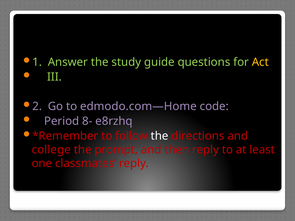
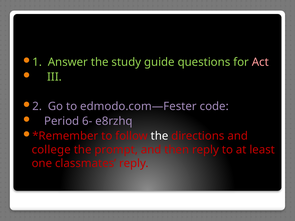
Act colour: yellow -> pink (260, 62)
edmodo.com—Home: edmodo.com—Home -> edmodo.com—Fester (138, 107)
8-: 8- -> 6- (87, 121)
